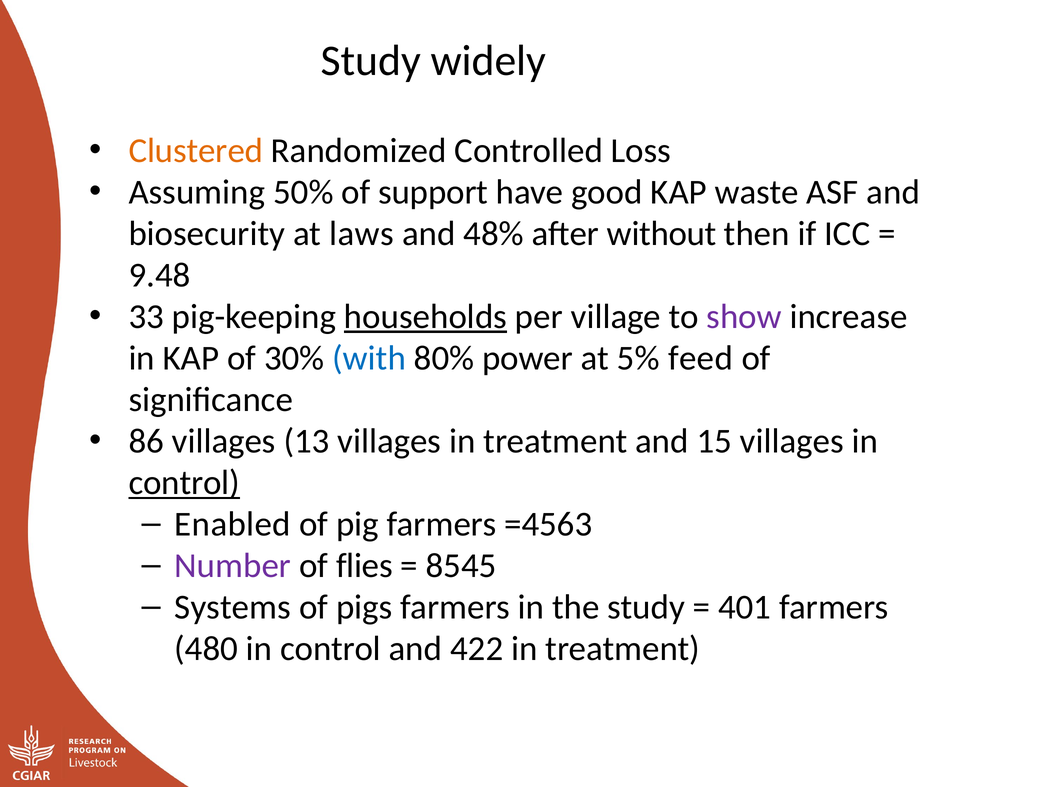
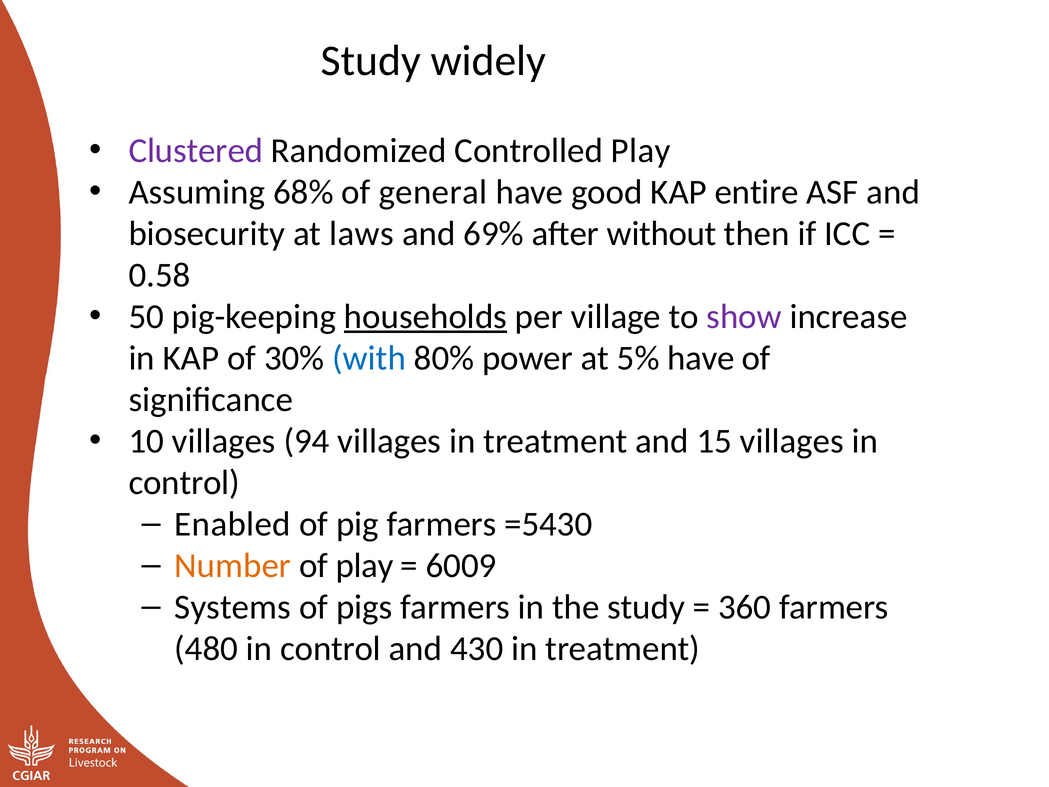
Clustered colour: orange -> purple (196, 151)
Controlled Loss: Loss -> Play (641, 151)
50%: 50% -> 68% (303, 192)
support: support -> general (433, 192)
waste: waste -> entire (757, 192)
48%: 48% -> 69% (494, 234)
9.48: 9.48 -> 0.58 (159, 275)
33: 33 -> 50 (146, 317)
5% feed: feed -> have (701, 358)
86: 86 -> 10 (146, 441)
13: 13 -> 94 (307, 441)
control underline: present -> none (184, 483)
=4563: =4563 -> =5430 (548, 524)
Number colour: purple -> orange (233, 566)
of flies: flies -> play (364, 566)
8545: 8545 -> 6009 (461, 566)
401: 401 -> 360 (745, 607)
422: 422 -> 430 (477, 649)
